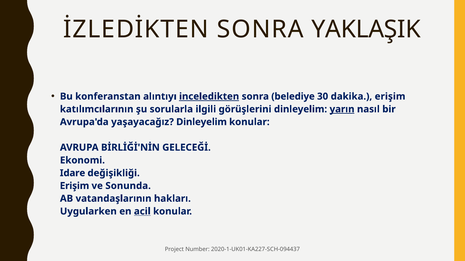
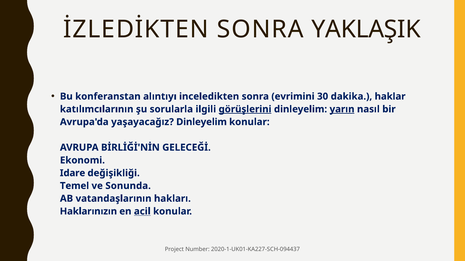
inceledikten underline: present -> none (209, 97)
belediye: belediye -> evrimini (293, 97)
dakika erişim: erişim -> haklar (390, 97)
görüşlerini underline: none -> present (245, 109)
Erişim: Erişim -> Temel (75, 186)
Uygularken: Uygularken -> Haklarınızın (88, 212)
